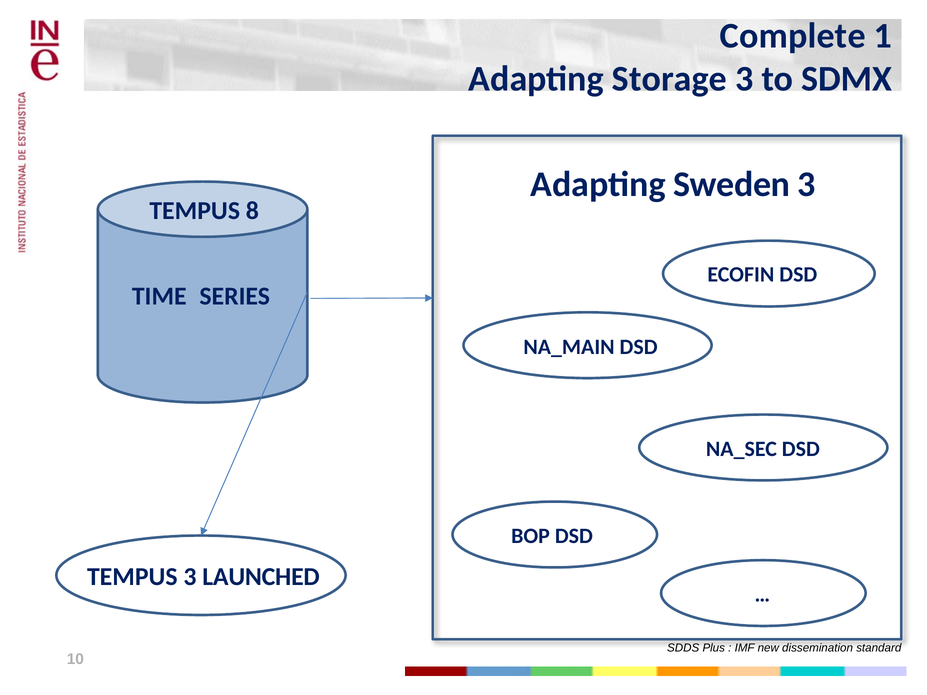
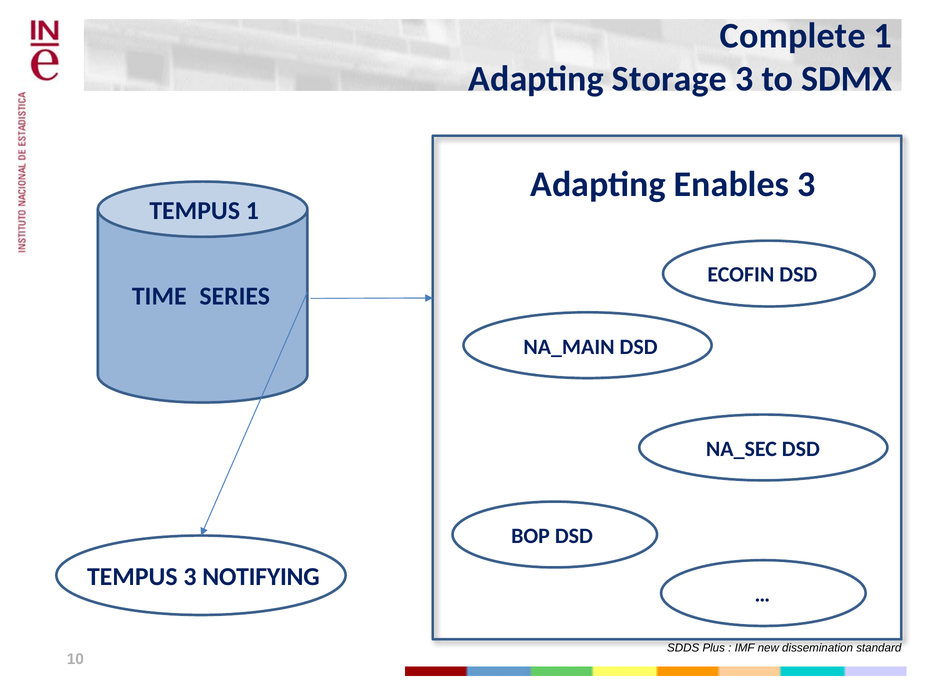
Sweden: Sweden -> Enables (732, 185)
TEMPUS 8: 8 -> 1 (252, 211)
LAUNCHED: LAUNCHED -> NOTIFYING (261, 577)
